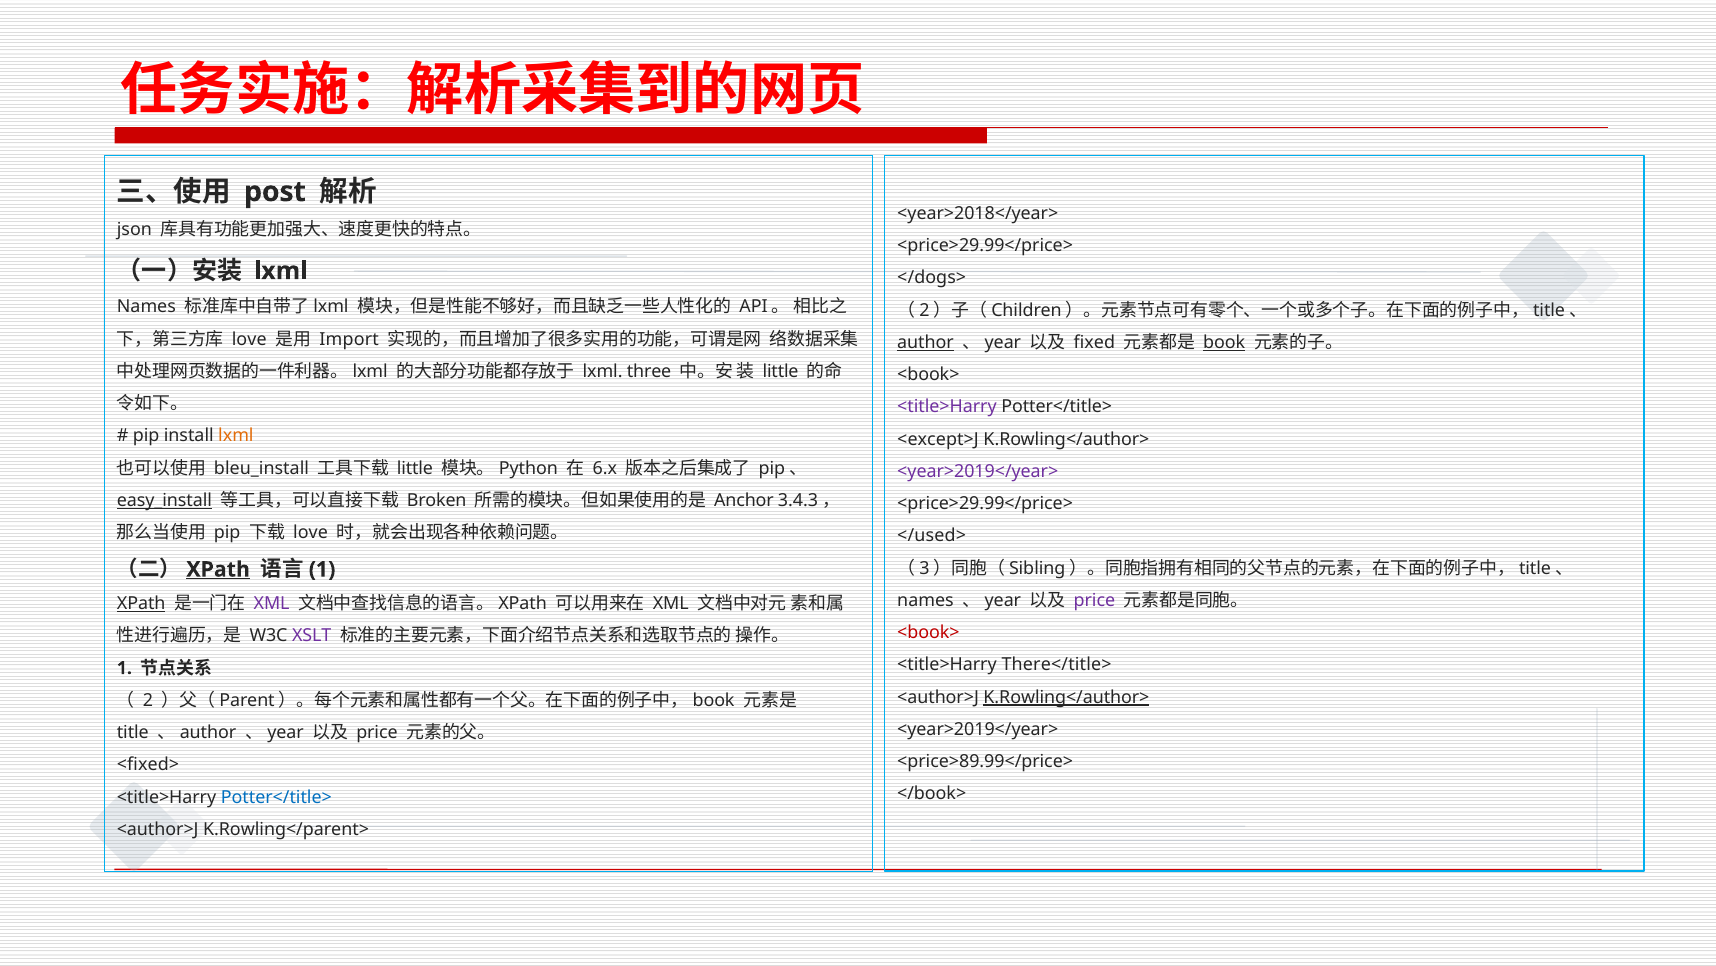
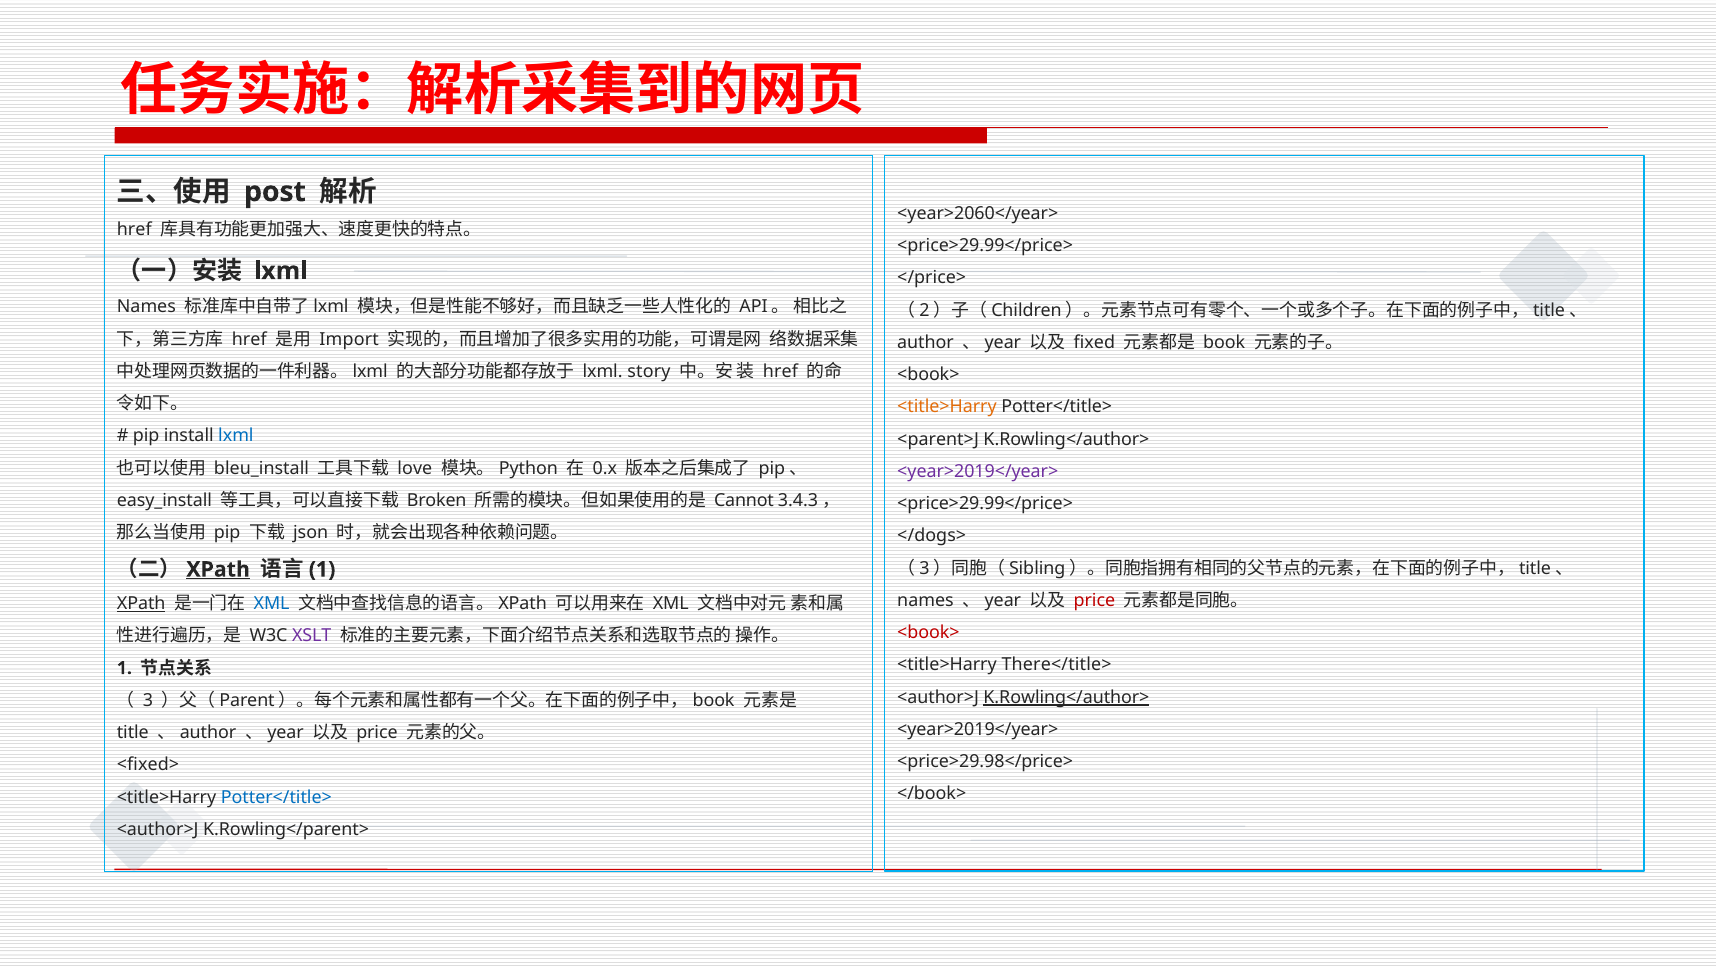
<year>2018</year>: <year>2018</year> -> <year>2060</year> (978, 213)
json: json -> href (134, 229)
</dogs>: </dogs> -> </price> (932, 278)
love: love -> href (249, 339)
author underline: present -> none (926, 342)
book underline: present -> none (1224, 342)
three: three -> story (649, 371)
little: little -> href (780, 371)
<title>Harry colour: purple -> orange (947, 407)
lxml colour: orange -> blue (236, 436)
<except>J: <except>J -> <parent>J (938, 439)
little: little -> love (415, 468)
6.x: 6.x -> 0.x (605, 468)
easy_install underline: present -> none (164, 500)
Anchor: Anchor -> Cannot (744, 500)
love: love -> json (311, 532)
</used>: </used> -> </dogs> (932, 536)
price colour: purple -> red (1094, 600)
XML colour: purple -> blue (272, 603)
2: 2 -> 3 (148, 700)
<price>89.99</price>: <price>89.99</price> -> <price>29.98</price> (985, 761)
